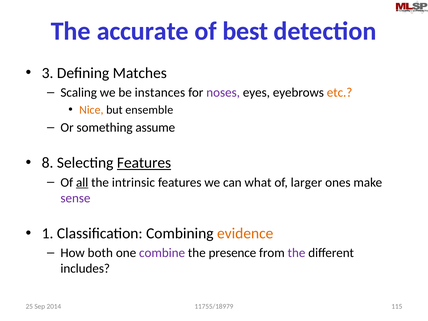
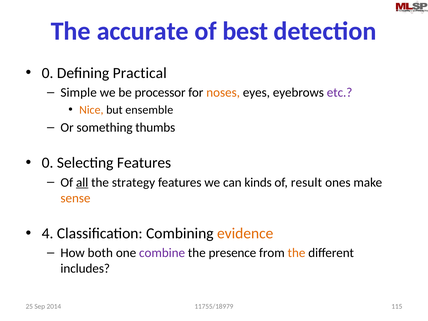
3: 3 -> 0 (48, 73)
Matches: Matches -> Practical (140, 73)
Scaling: Scaling -> Simple (79, 93)
instances: instances -> processor (160, 93)
noses colour: purple -> orange (223, 93)
etc colour: orange -> purple (340, 93)
assume: assume -> thumbs (155, 127)
8: 8 -> 0 (48, 163)
Features underline: present -> none (144, 163)
intrinsic: intrinsic -> strategy (133, 182)
what: what -> kinds (258, 182)
larger: larger -> result (306, 182)
sense colour: purple -> orange (75, 198)
1: 1 -> 4 (48, 233)
the colour: purple -> orange (297, 253)
